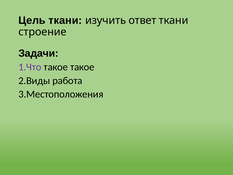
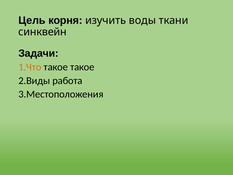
Цель ткани: ткани -> корня (65, 20)
ответ: ответ -> воды (142, 20)
строение: строение -> синквейн (42, 32)
1.Что colour: purple -> orange (30, 67)
